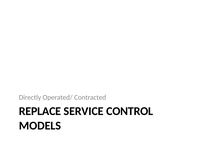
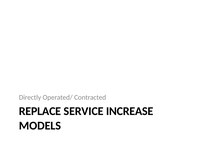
CONTROL: CONTROL -> INCREASE (130, 111)
